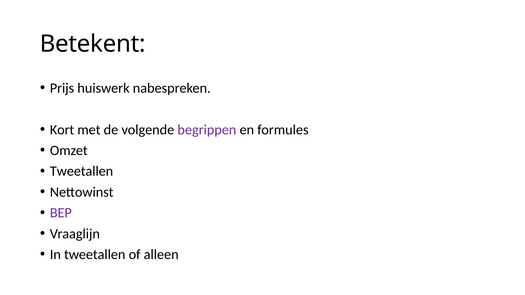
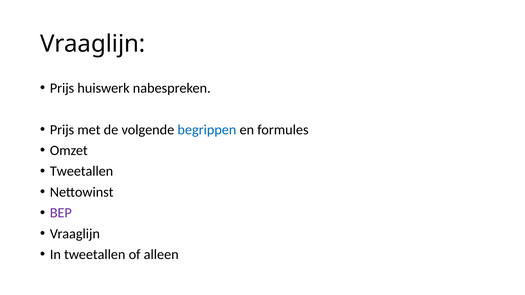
Betekent: Betekent -> Vraaglijn (93, 44)
Kort: Kort -> Prijs (62, 130)
begrippen colour: purple -> blue (207, 130)
